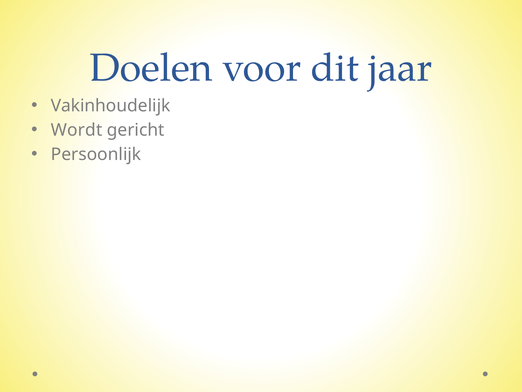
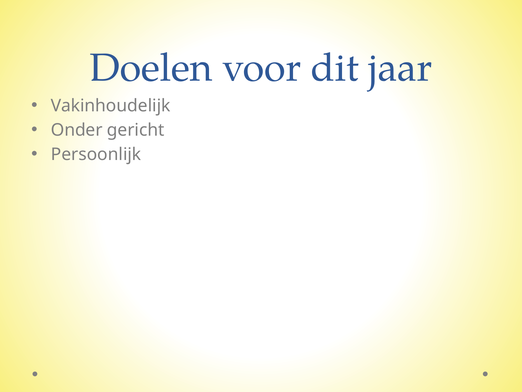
Wordt: Wordt -> Onder (77, 130)
